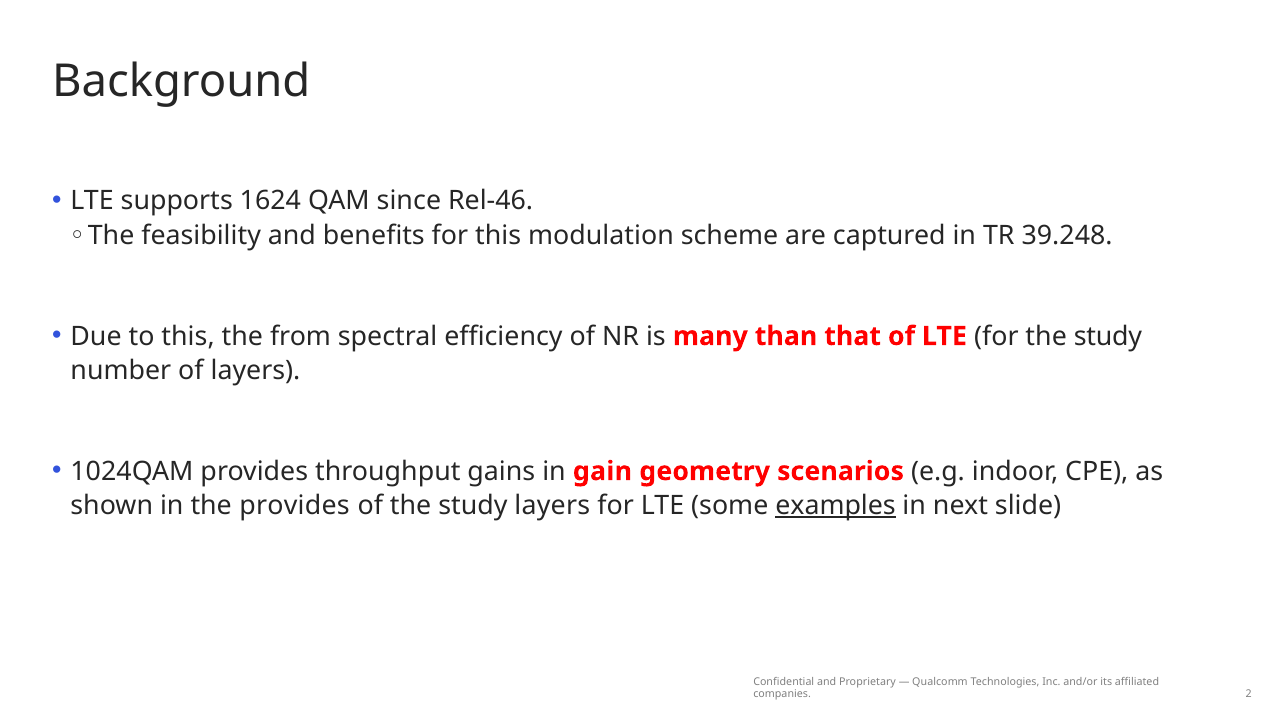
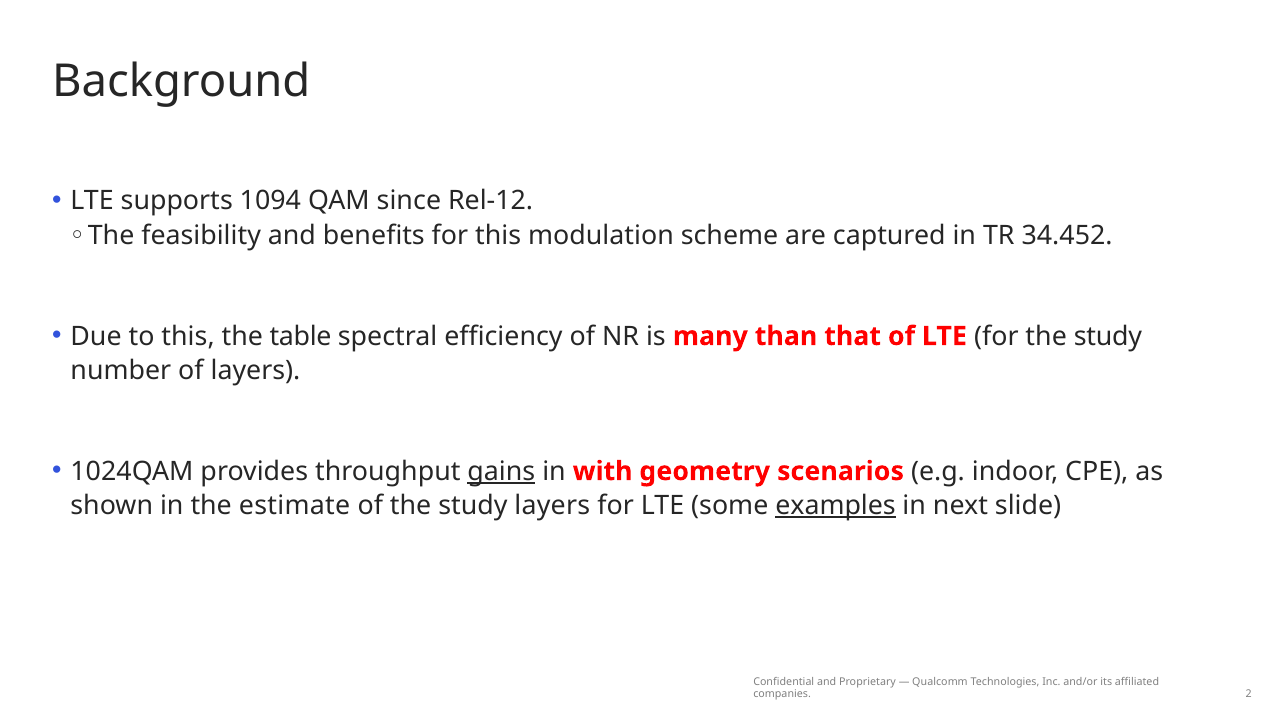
1624: 1624 -> 1094 (270, 201)
Rel-46: Rel-46 -> Rel-12 (491, 201)
39.248: 39.248 -> 34.452 (1067, 236)
from: from -> table (301, 336)
gains underline: none -> present (501, 471)
gain: gain -> with (603, 471)
the provides: provides -> estimate (295, 506)
